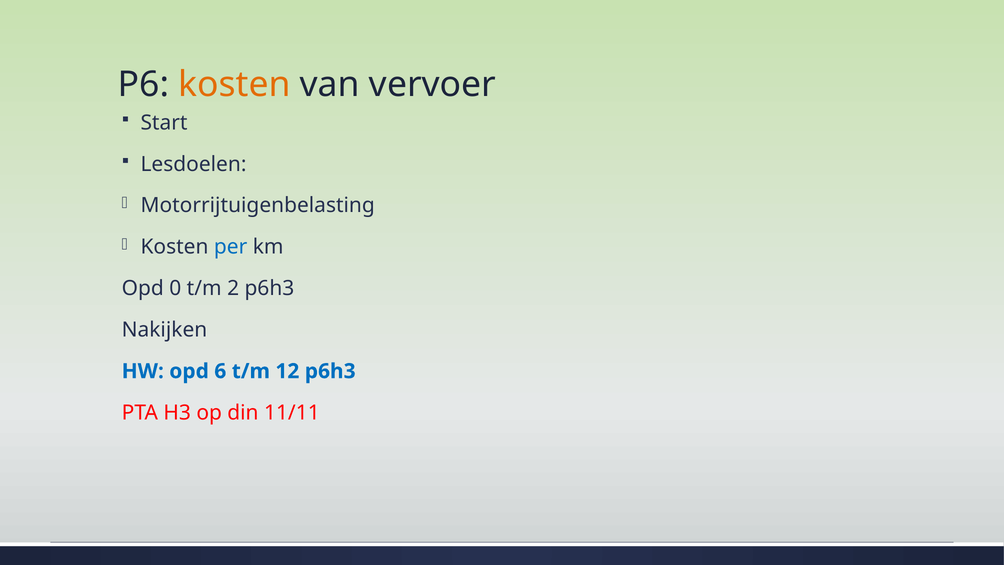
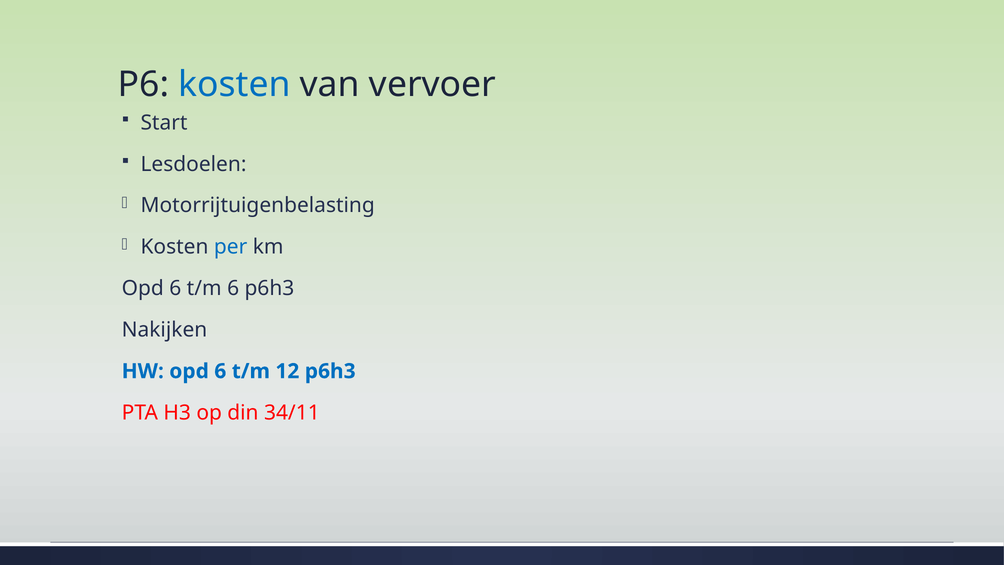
kosten colour: orange -> blue (235, 84)
0: 0 -> 6 (175, 288)
t/m 2: 2 -> 6 (233, 288)
11/11: 11/11 -> 34/11 (292, 413)
